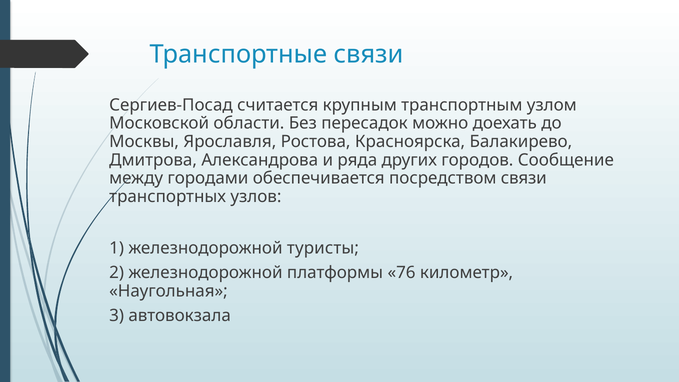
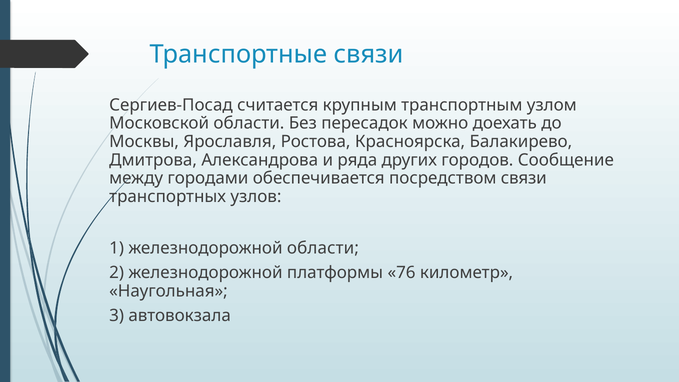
железнодорожной туристы: туристы -> области (323, 248)
